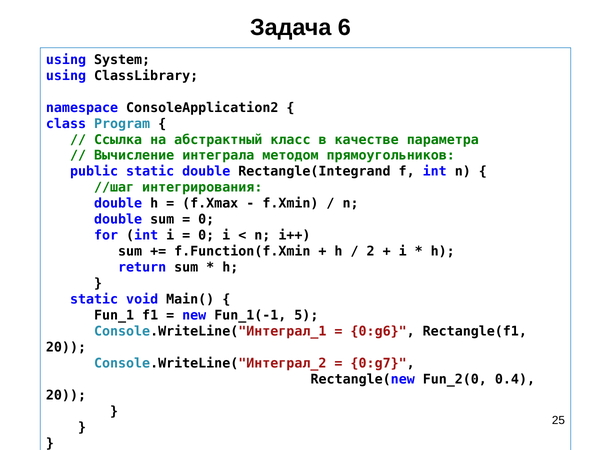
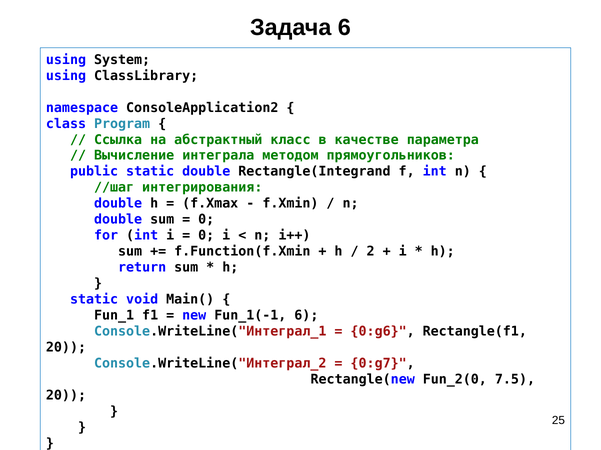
Fun_1(-1 5: 5 -> 6 (306, 316)
0.4: 0.4 -> 7.5 (515, 380)
